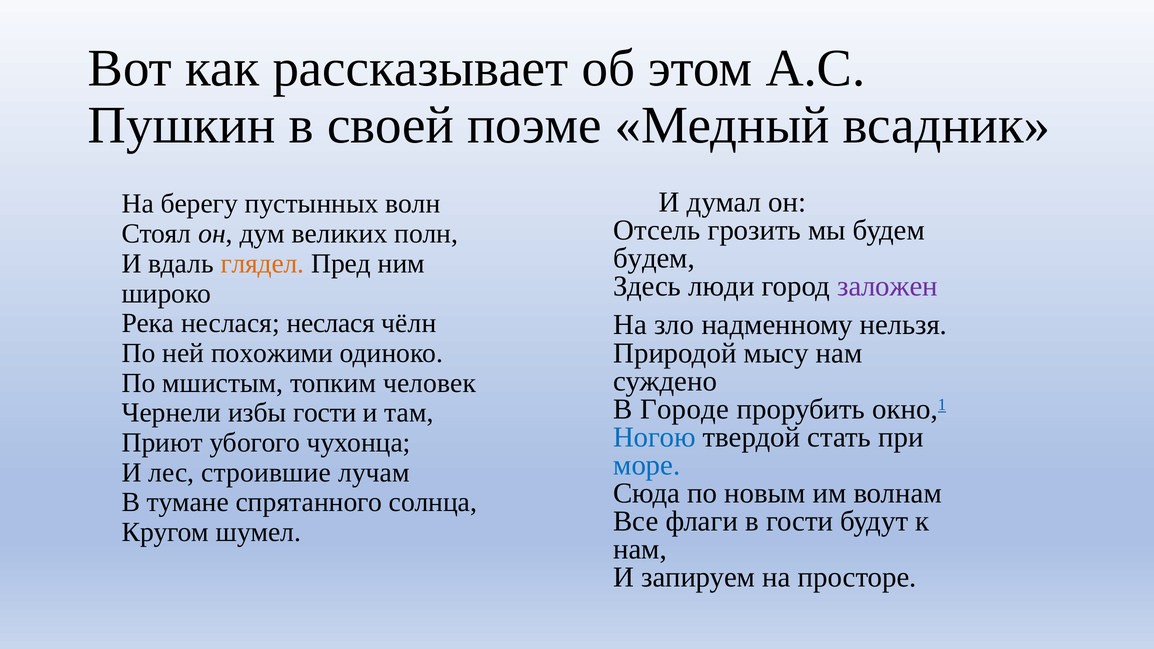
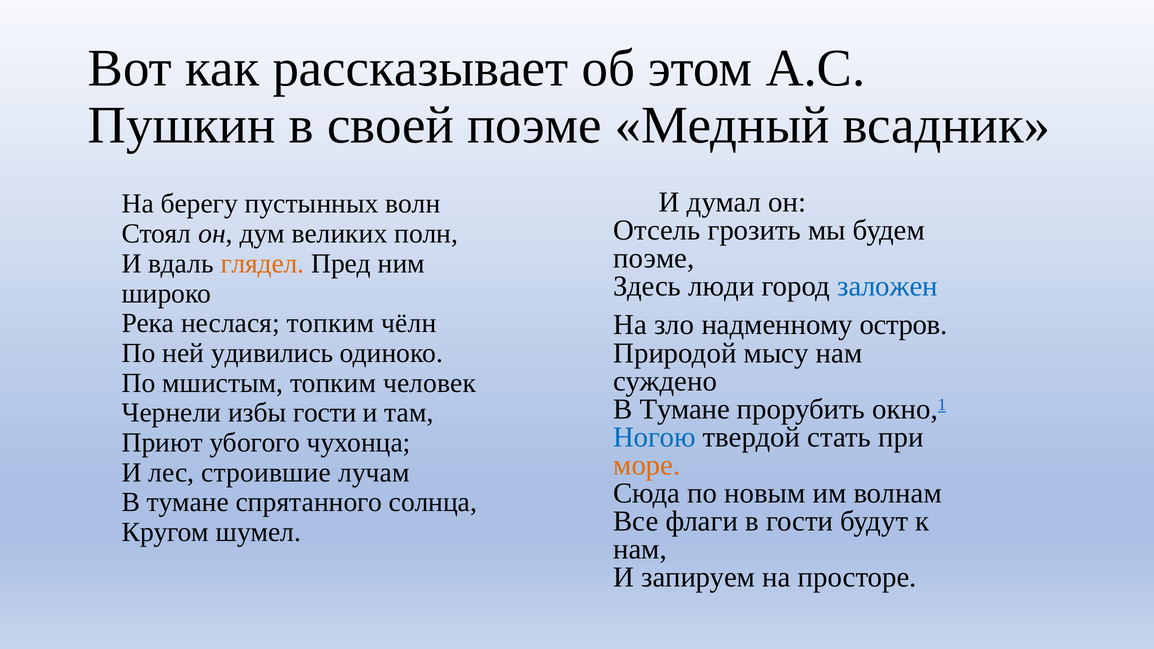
будем: будем -> поэме (654, 258)
заложен colour: purple -> blue (887, 286)
неслася неслася: неслася -> топким (331, 323)
нельзя: нельзя -> остров (904, 325)
похожими: похожими -> удивились (272, 353)
Городе: Городе -> Тумане (685, 409)
море colour: blue -> orange (647, 465)
